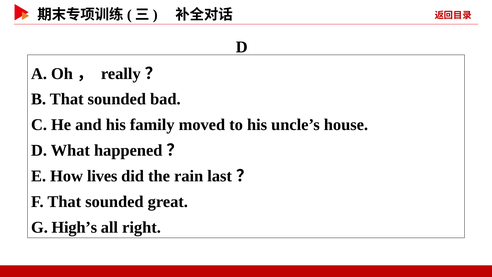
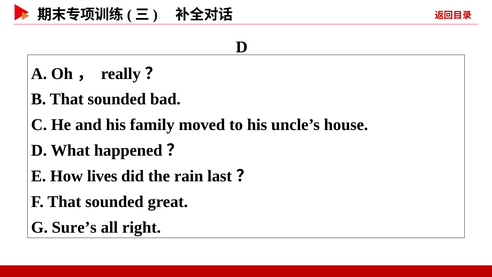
High’s: High’s -> Sure’s (74, 227)
